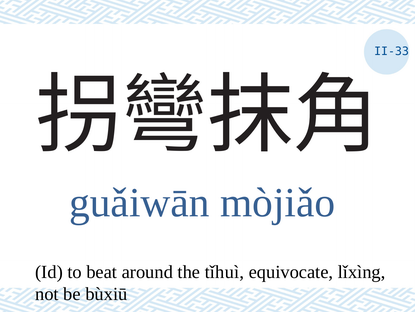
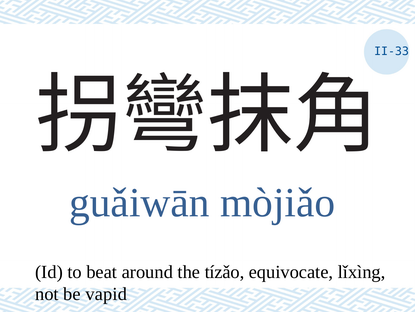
tǐhuì: tǐhuì -> tízǎo (224, 271)
bùxiū: bùxiū -> vapid (106, 293)
